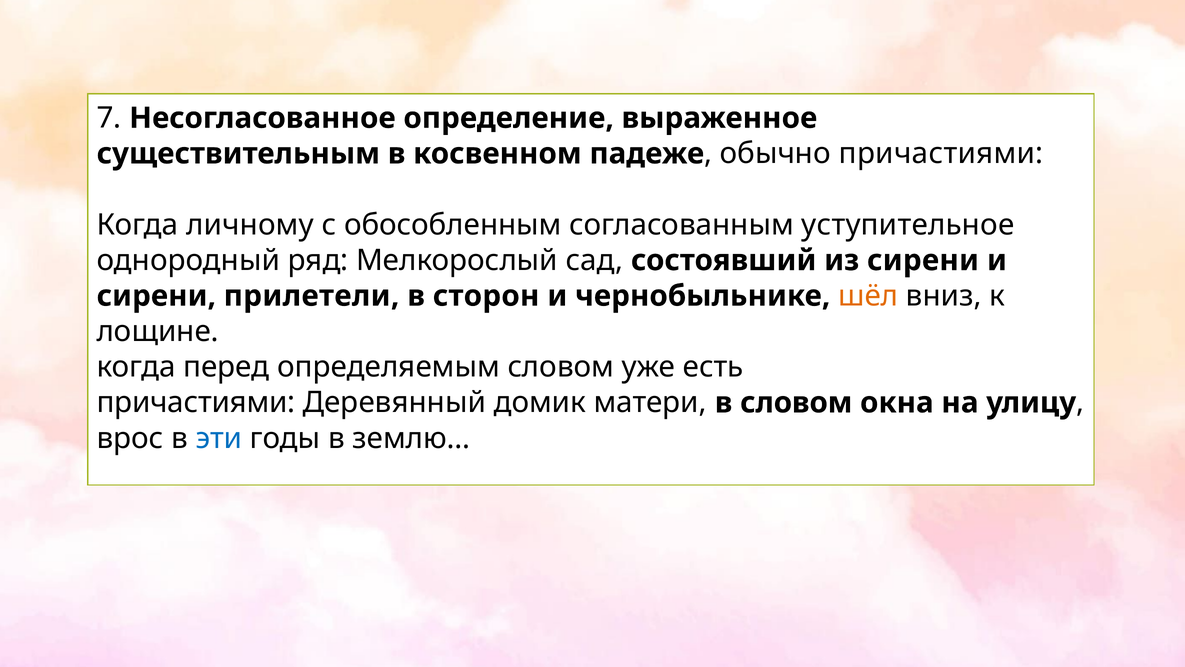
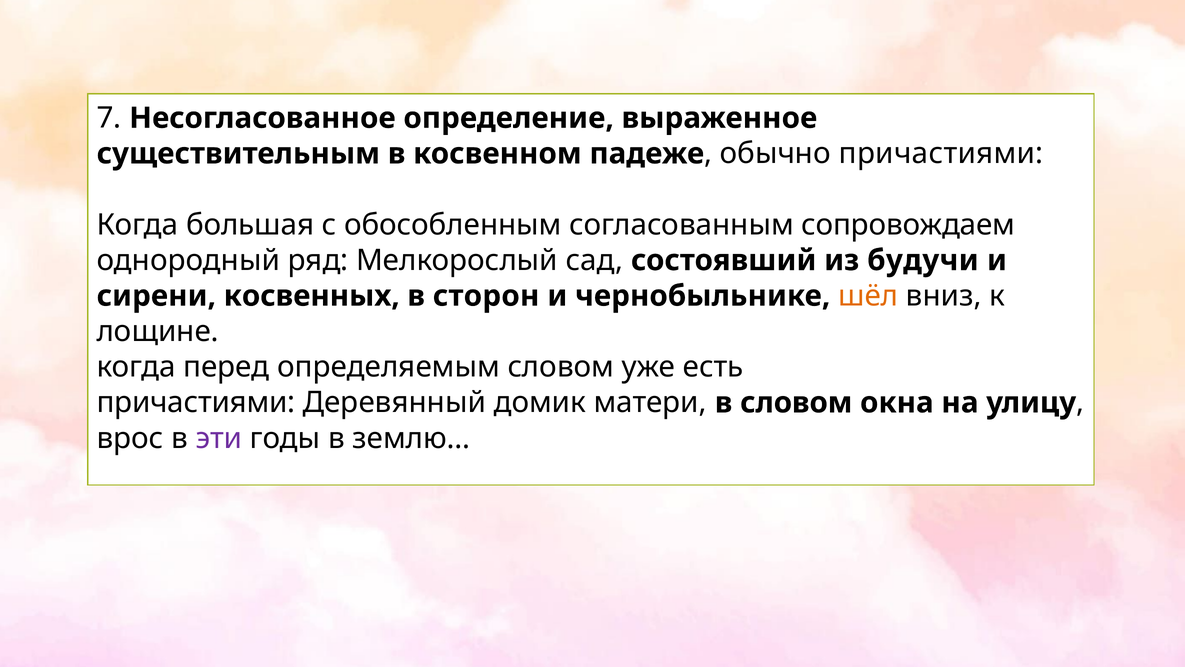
личному: личному -> большая (250, 225)
уступительное: уступительное -> сопровождаем (908, 225)
из сирени: сирени -> будучи (923, 260)
прилетели: прилетели -> косвенных (312, 296)
эти colour: blue -> purple (219, 438)
